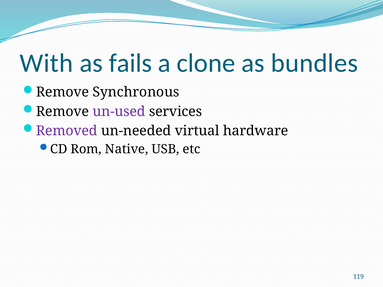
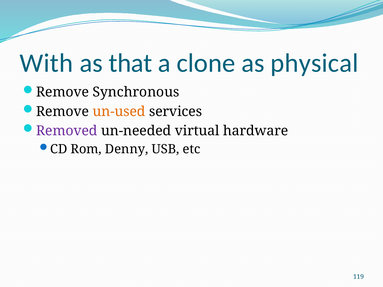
fails: fails -> that (130, 63)
bundles: bundles -> physical (314, 63)
un-used colour: purple -> orange (119, 112)
Native: Native -> Denny (127, 149)
